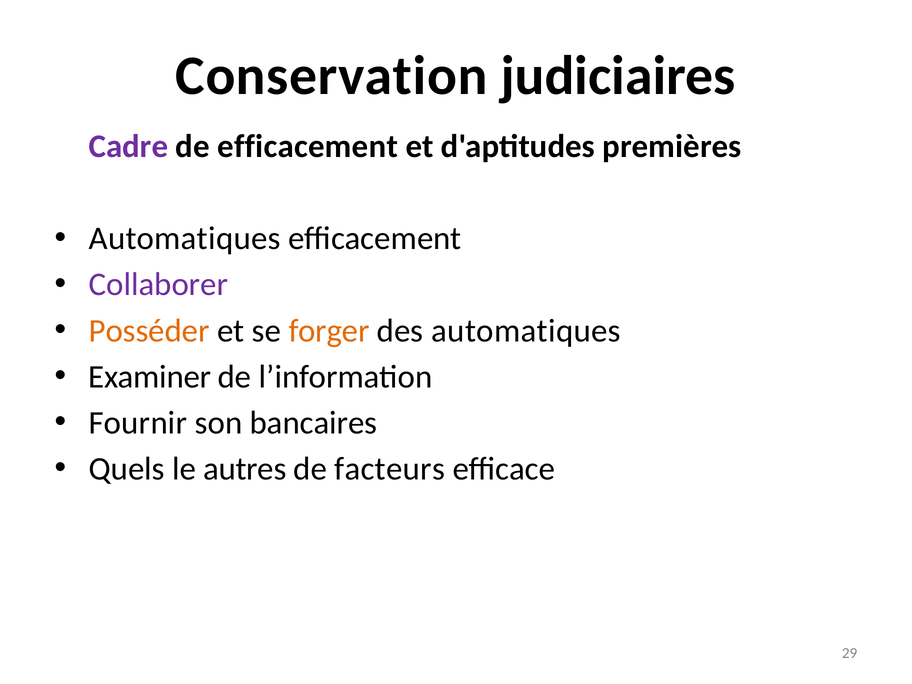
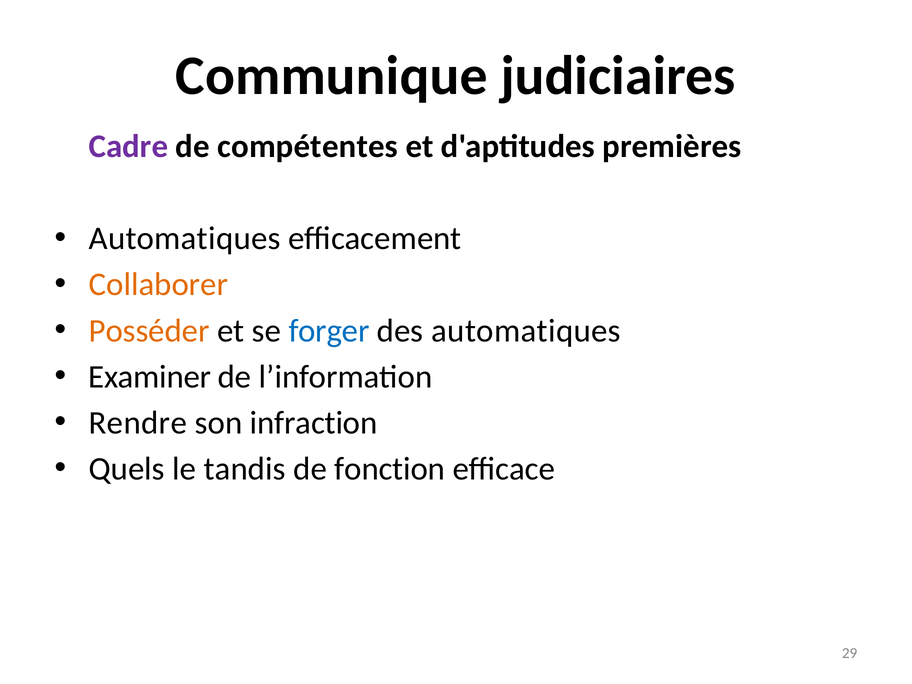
Conservation: Conservation -> Communique (332, 76)
de efficacement: efficacement -> compétentes (308, 146)
Collaborer colour: purple -> orange (158, 285)
forger colour: orange -> blue (329, 331)
Fournir: Fournir -> Rendre (138, 423)
bancaires: bancaires -> infraction (314, 423)
autres: autres -> tandis (245, 469)
facteurs: facteurs -> fonction (390, 469)
